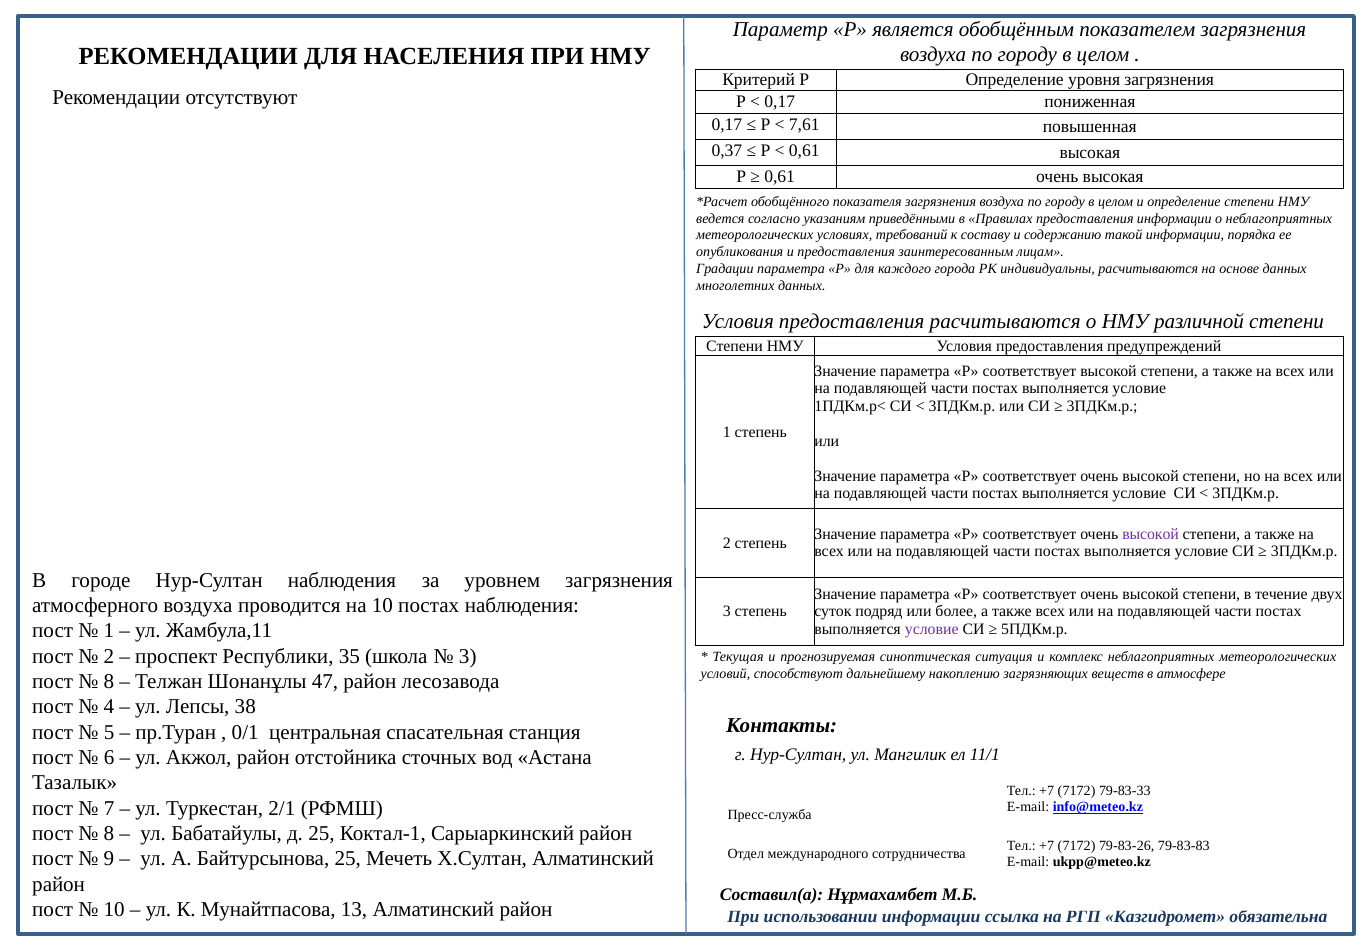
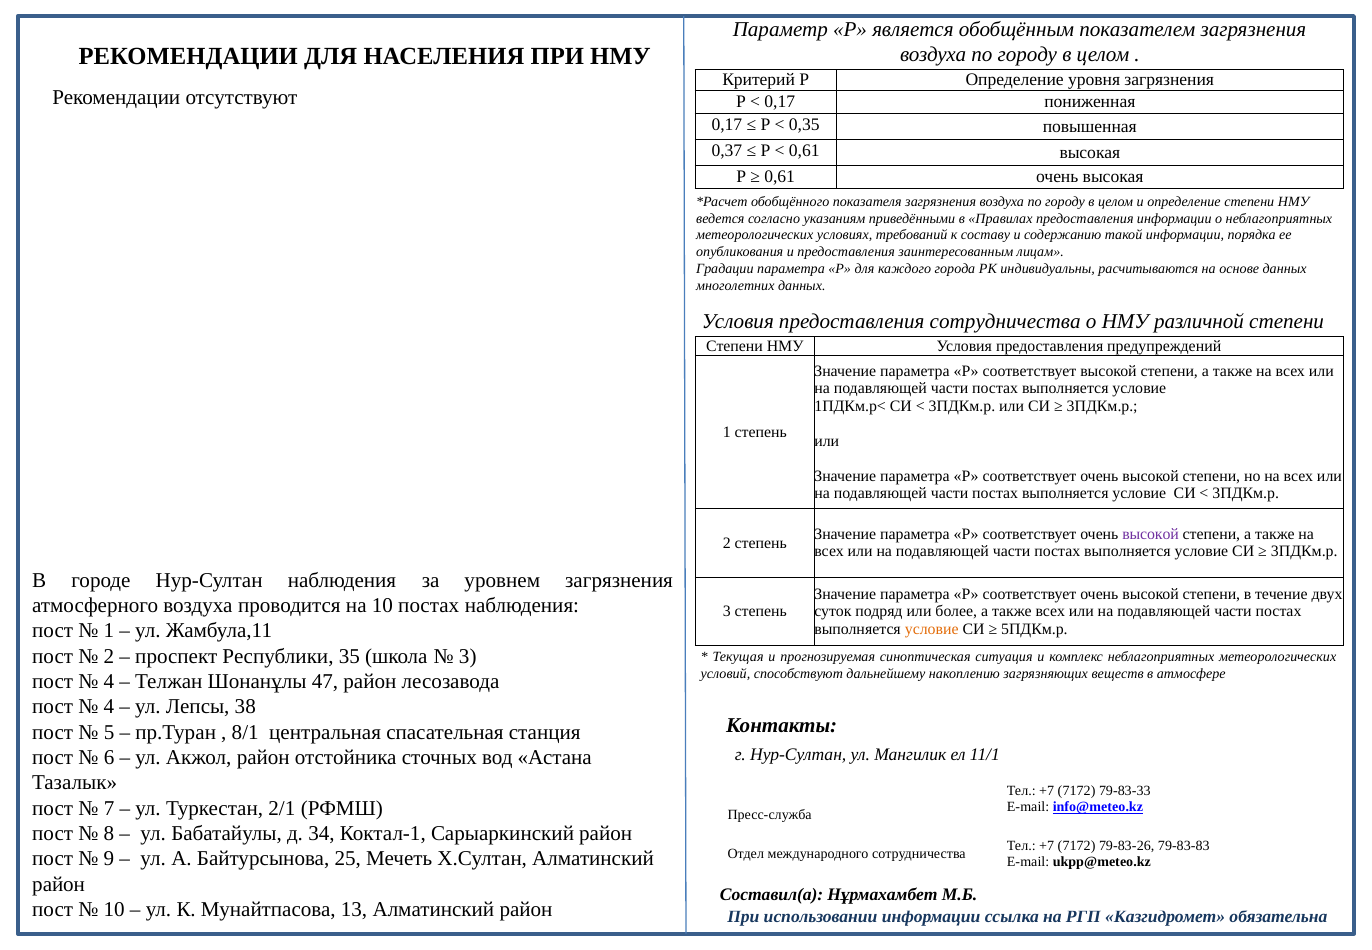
7,61: 7,61 -> 0,35 (804, 124)
предоставления расчитываются: расчитываются -> сотрудничества (1005, 322)
условие colour: purple -> orange (932, 629)
8: 8 -> 4 (109, 682)
0/1: 0/1 -> 8/1 (245, 732)
д 25: 25 -> 34 (321, 833)
